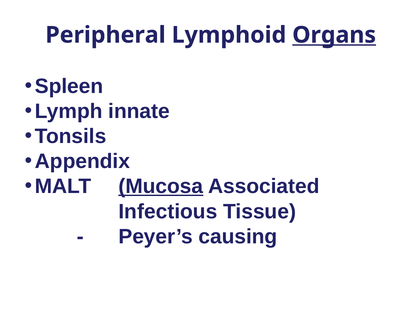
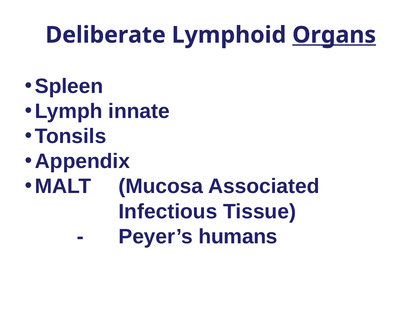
Peripheral: Peripheral -> Deliberate (106, 35)
Mucosa underline: present -> none (161, 187)
causing: causing -> humans (238, 237)
